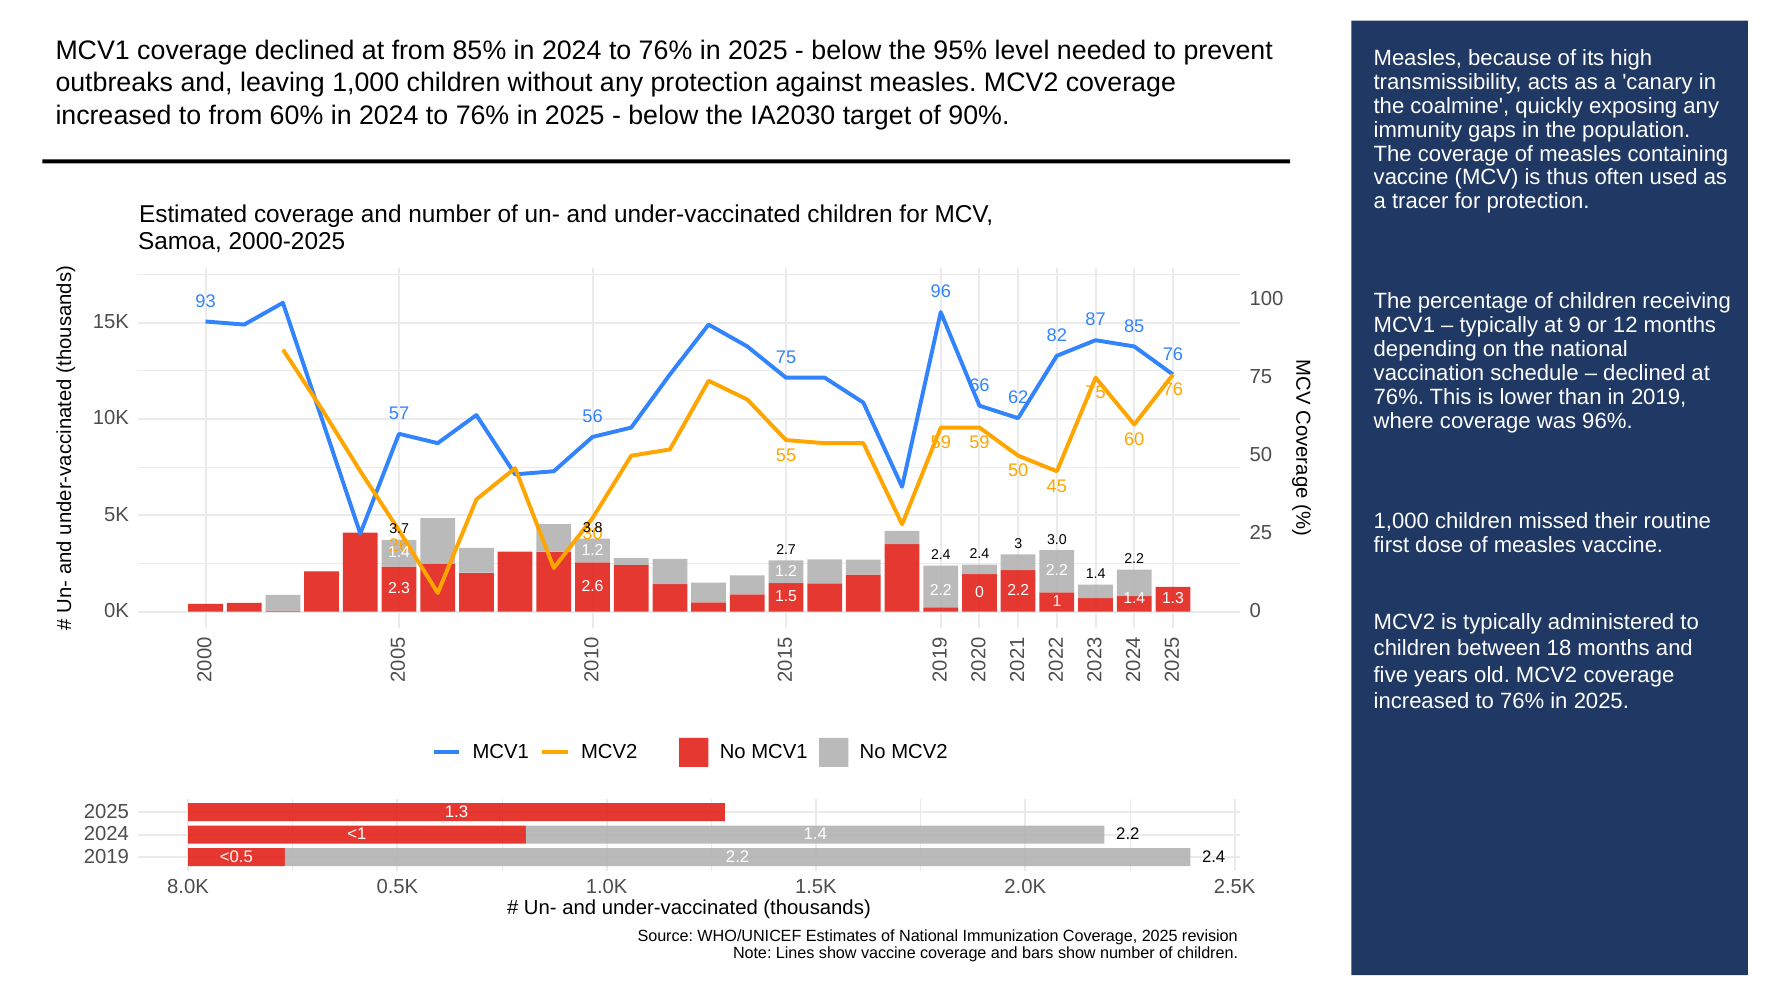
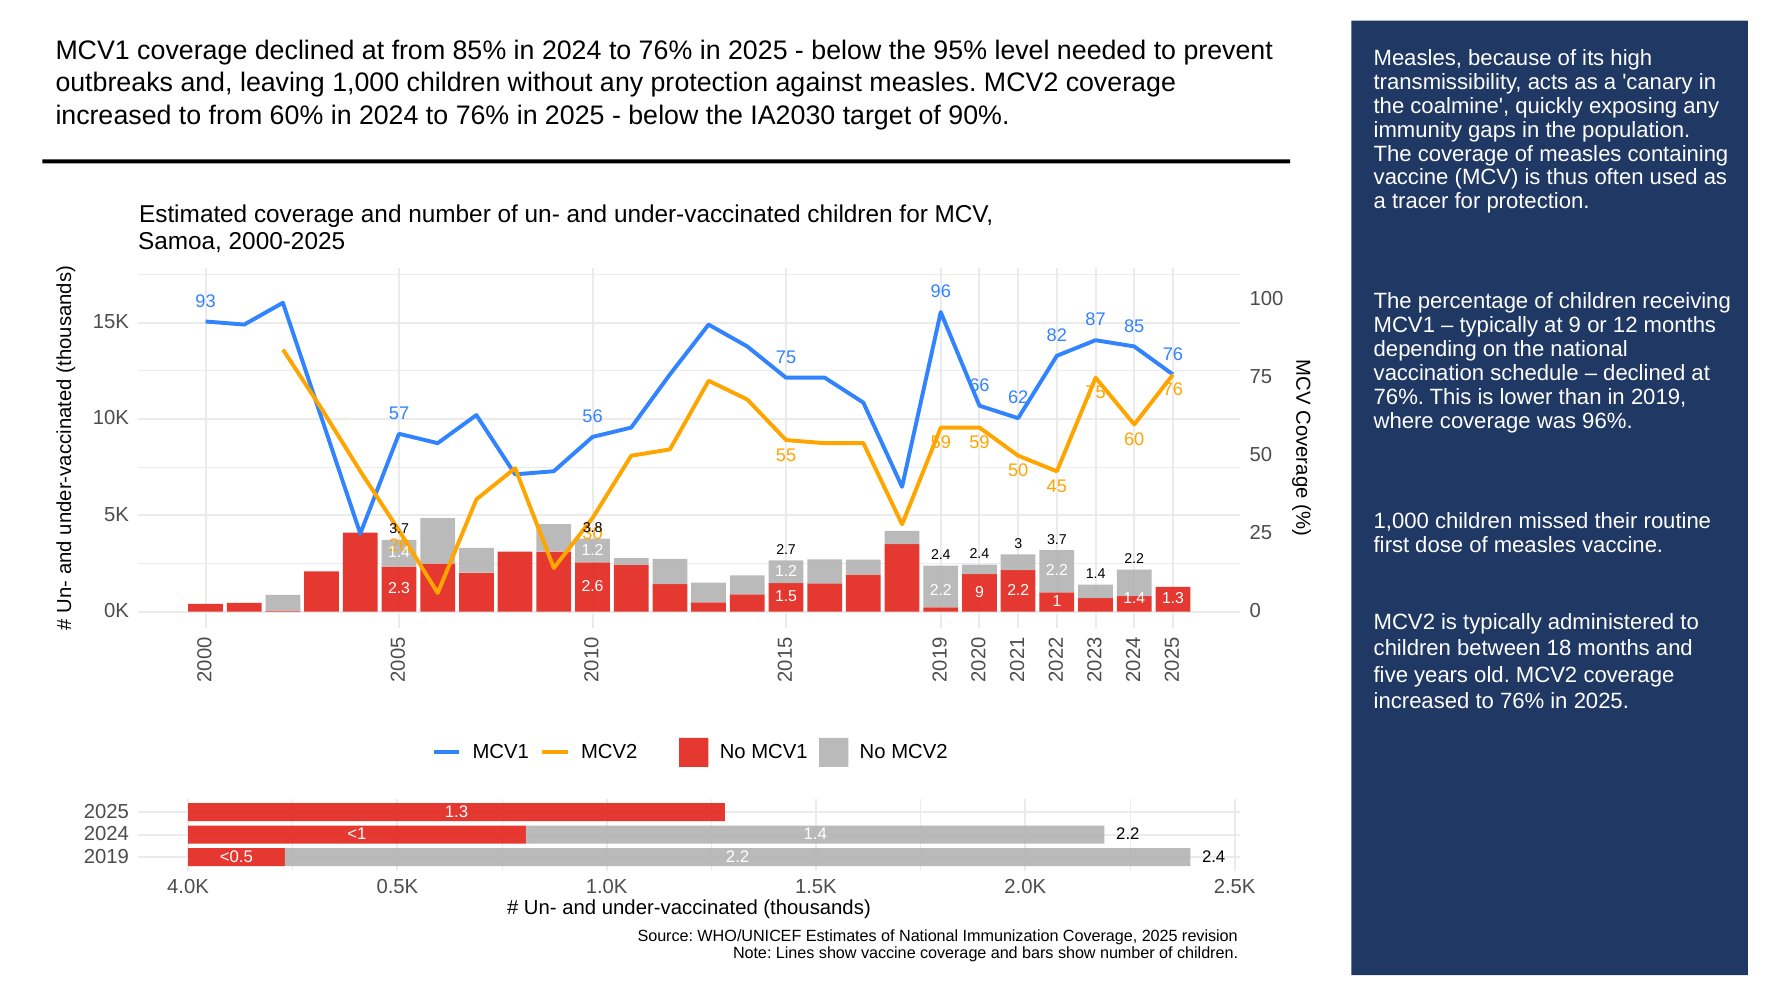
3 3.0: 3.0 -> 3.7 (1057, 539)
1.5 0: 0 -> 9 (980, 592)
8.0K: 8.0K -> 4.0K (188, 886)
